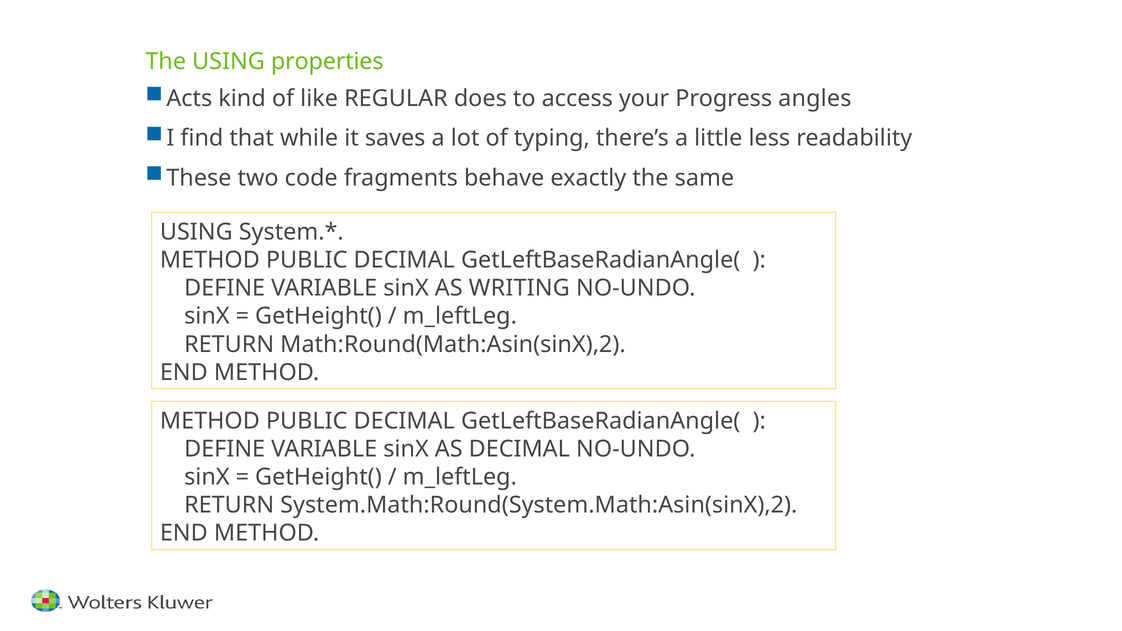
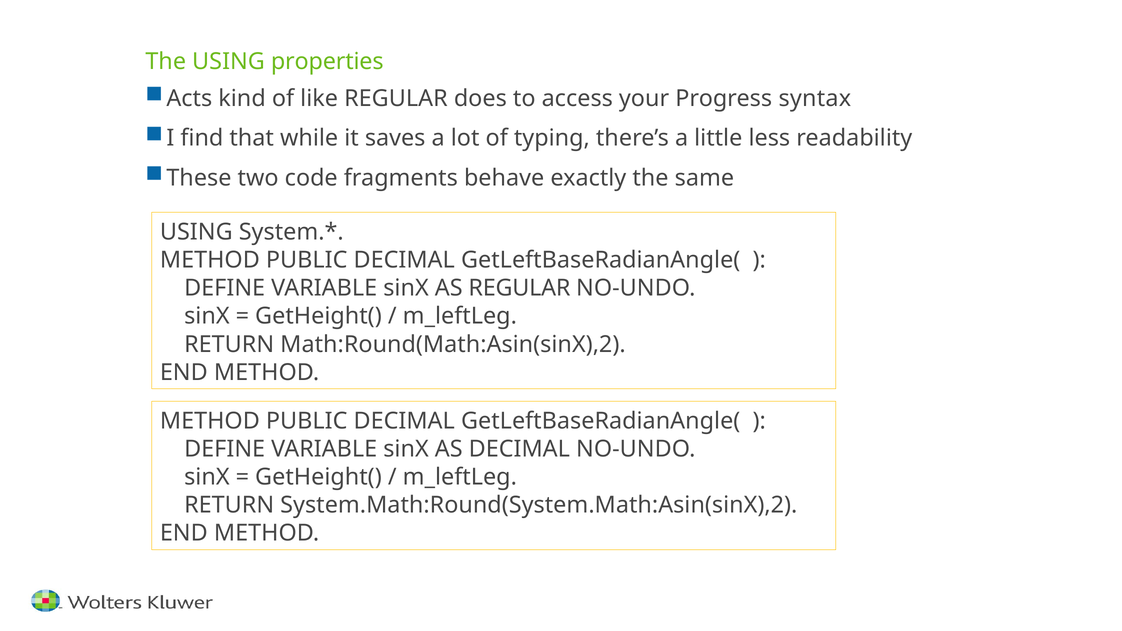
angles: angles -> syntax (815, 98)
AS WRITING: WRITING -> REGULAR (519, 288)
